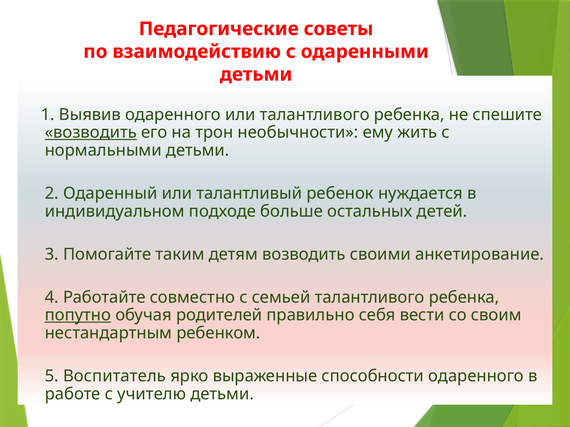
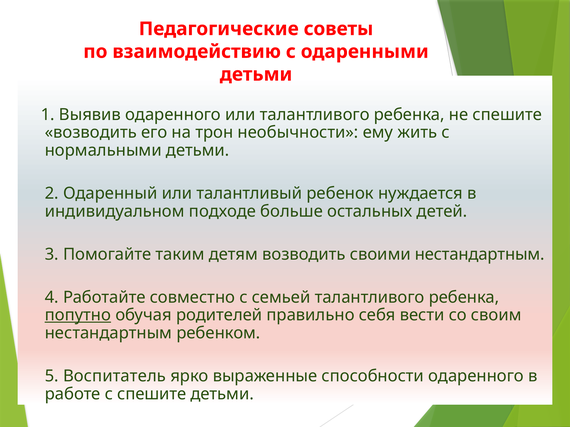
возводить underline: present -> none (91, 133)
своими анкетирование: анкетирование -> нестандартным (480, 255)
с учителю: учителю -> спешите (152, 394)
